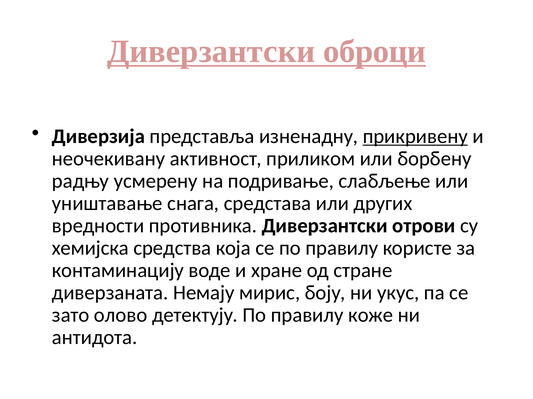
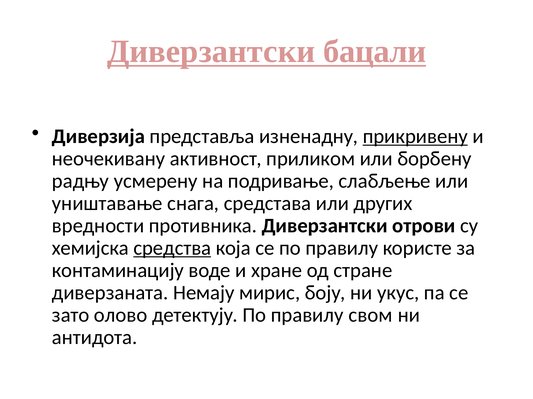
оброци: оброци -> бацали (375, 52)
средства underline: none -> present (172, 248)
коже: коже -> свом (371, 316)
